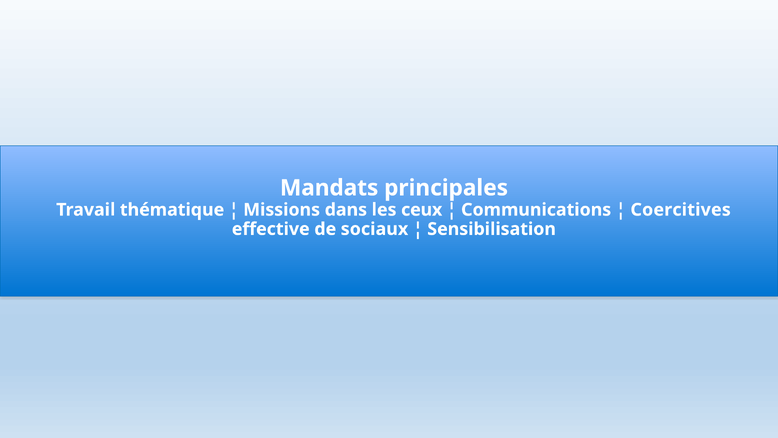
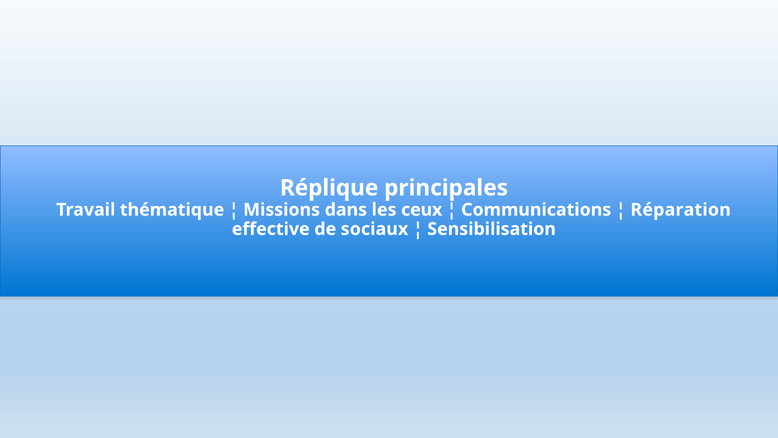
Mandats: Mandats -> Réplique (329, 188)
Coercitives: Coercitives -> Réparation (681, 210)
